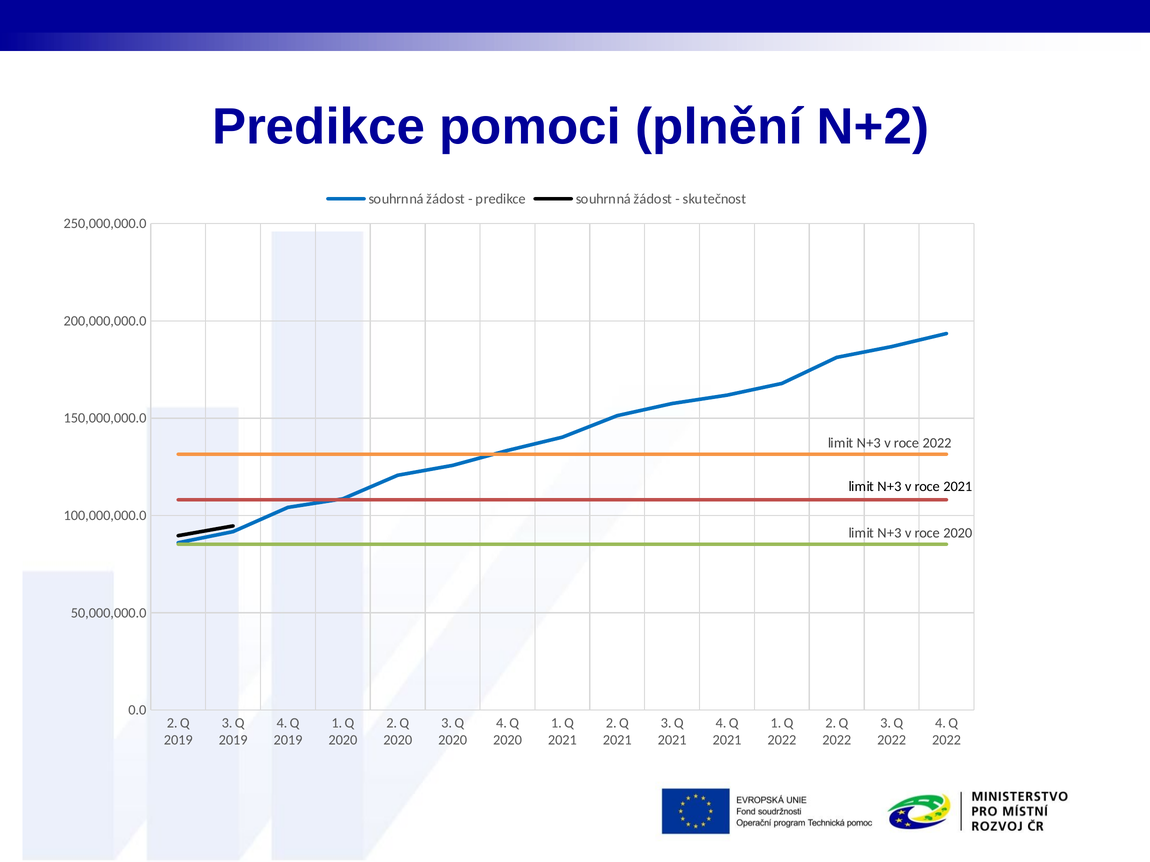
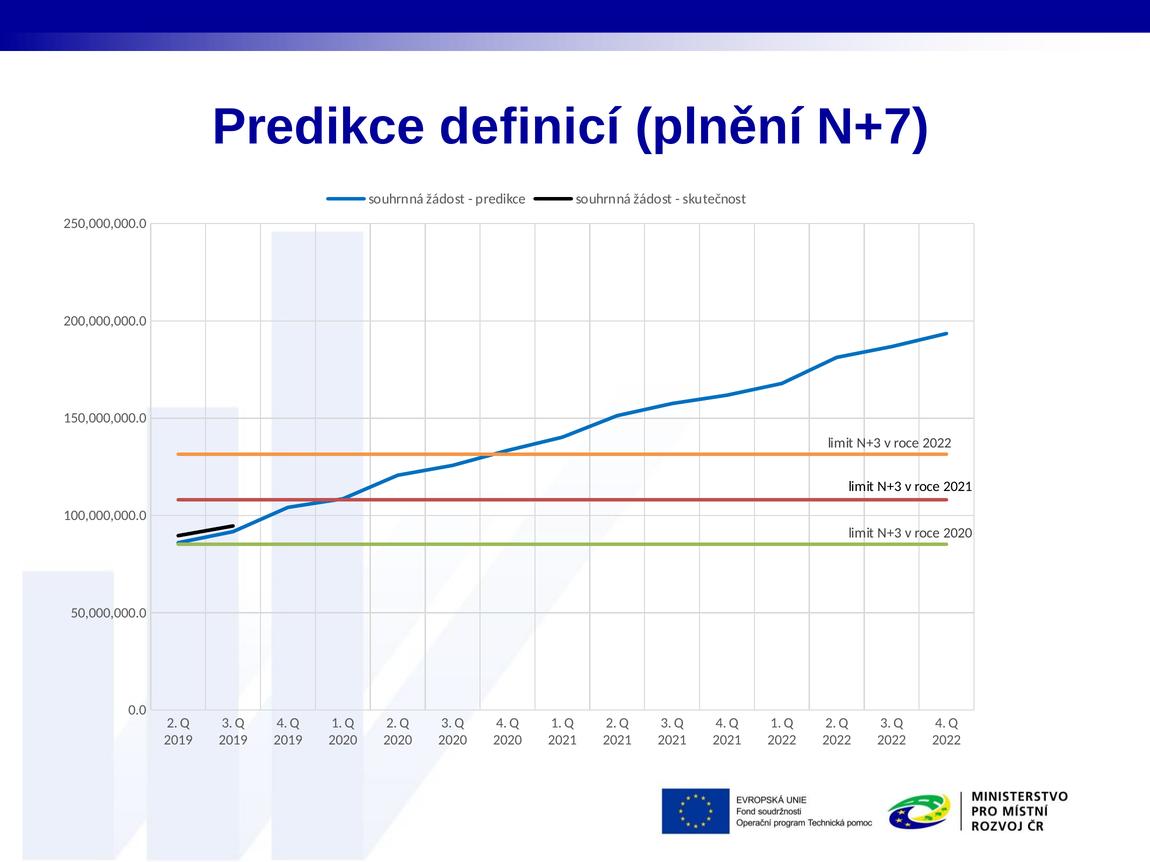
pomoci: pomoci -> definicí (530, 127)
N+2: N+2 -> N+7 (873, 127)
